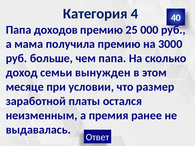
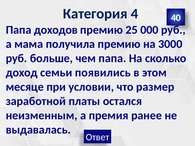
вынужден: вынужден -> появились (103, 73)
